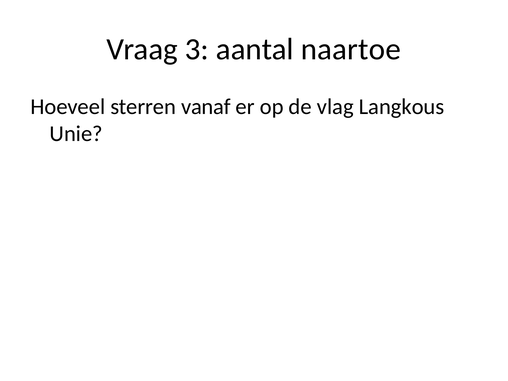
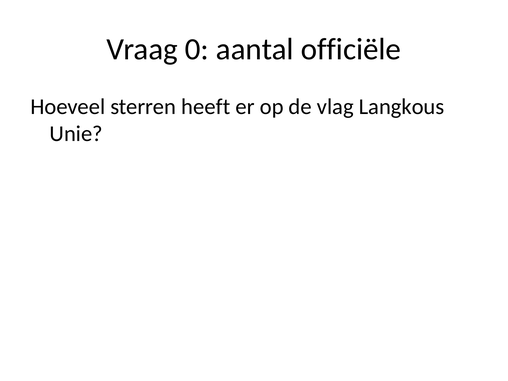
3: 3 -> 0 (197, 49)
naartoe: naartoe -> officiële (351, 49)
vanaf: vanaf -> heeft (206, 107)
